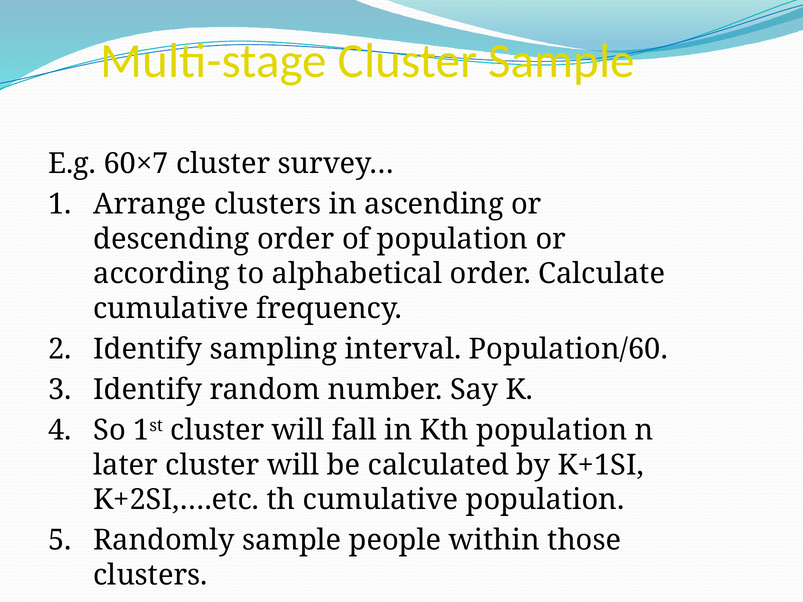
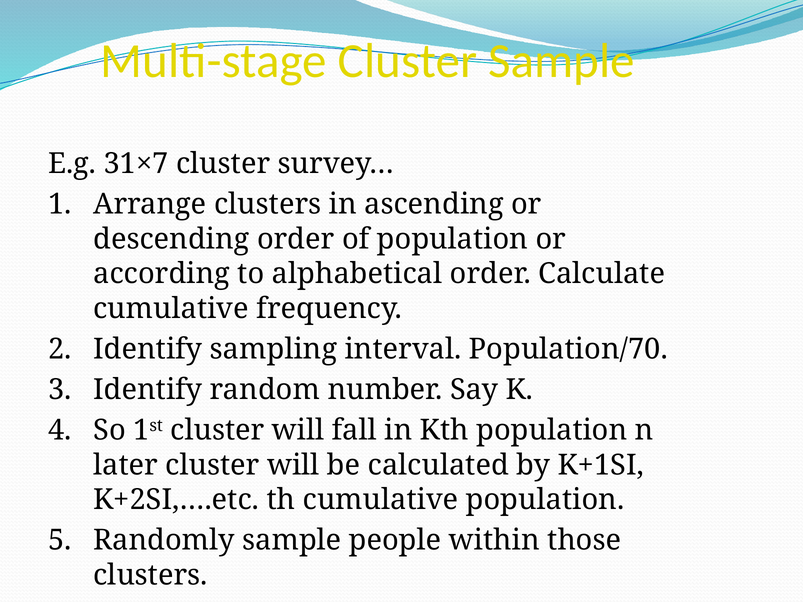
60×7: 60×7 -> 31×7 (136, 164)
Population/60: Population/60 -> Population/70 (568, 349)
